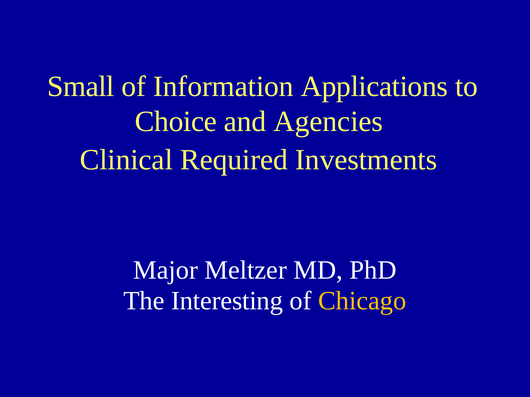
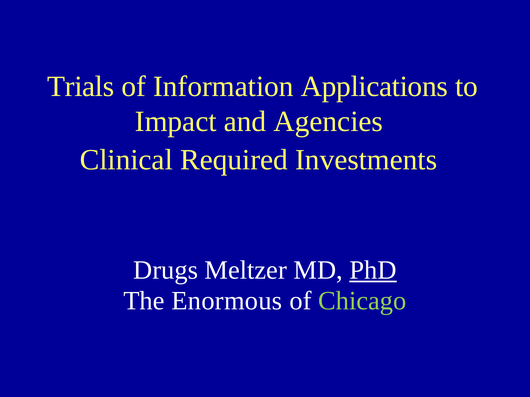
Small: Small -> Trials (81, 86)
Choice: Choice -> Impact (176, 122)
Major: Major -> Drugs (166, 270)
PhD underline: none -> present (373, 270)
Interesting: Interesting -> Enormous (227, 301)
Chicago colour: yellow -> light green (362, 301)
